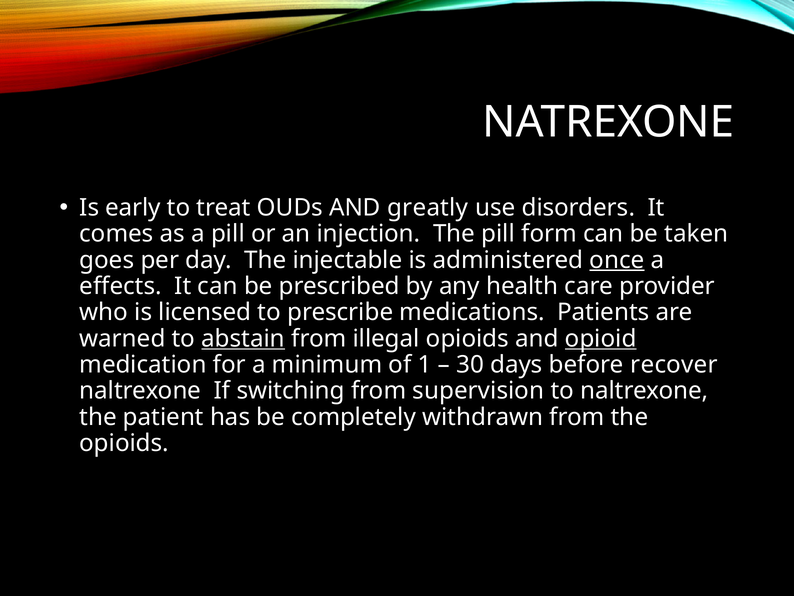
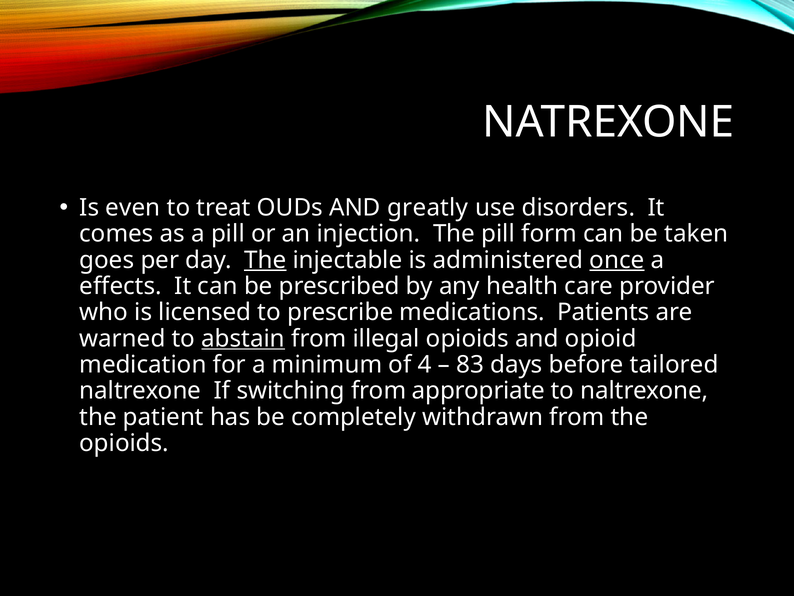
early: early -> even (133, 207)
The underline: none -> present (265, 260)
opioid underline: present -> none (601, 338)
1: 1 -> 4 (425, 364)
30: 30 -> 83 (470, 364)
recover: recover -> tailored (674, 364)
supervision: supervision -> appropriate (478, 391)
